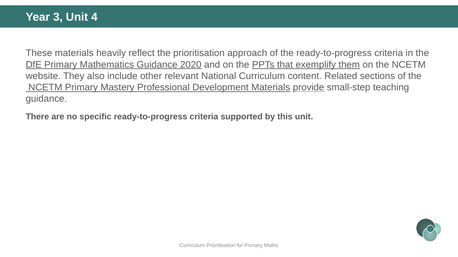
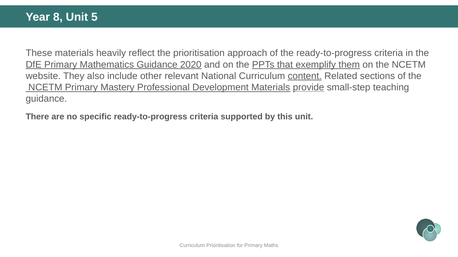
3: 3 -> 8 (58, 17)
4: 4 -> 5 (94, 17)
content underline: none -> present (305, 76)
